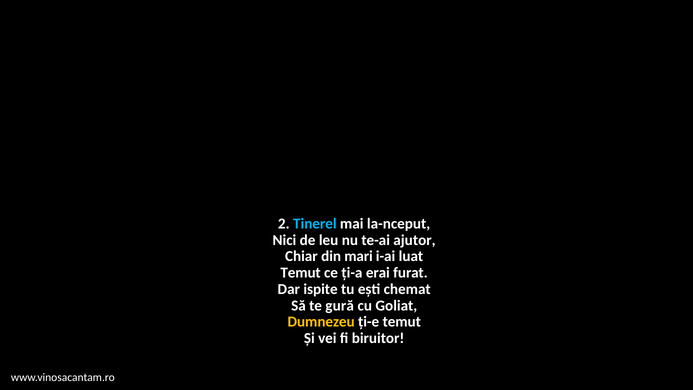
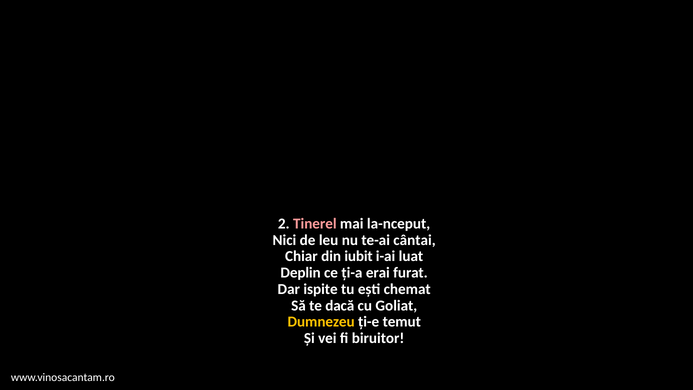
Tinerel colour: light blue -> pink (315, 224)
ajutor: ajutor -> cântai (415, 240)
mari: mari -> iubit (359, 256)
Temut: Temut -> Deplin (301, 273)
gură: gură -> dacă (340, 305)
